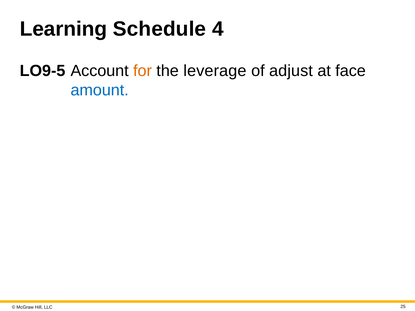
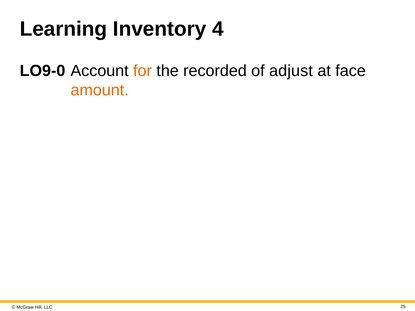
Schedule: Schedule -> Inventory (160, 29)
LO9-5: LO9-5 -> LO9-0 (43, 71)
leverage: leverage -> recorded (215, 71)
amount colour: blue -> orange (100, 90)
